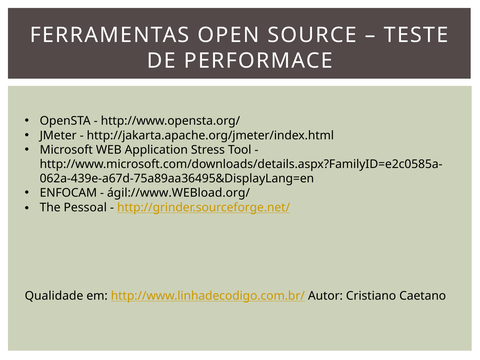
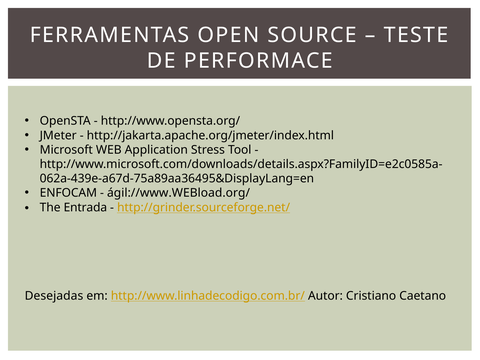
Pessoal: Pessoal -> Entrada (85, 207)
Qualidade: Qualidade -> Desejadas (54, 296)
